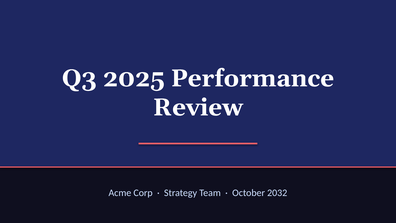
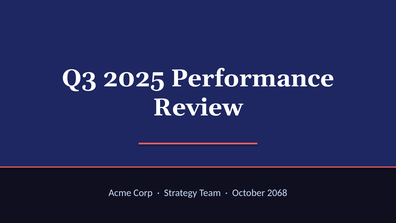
2032: 2032 -> 2068 (277, 193)
